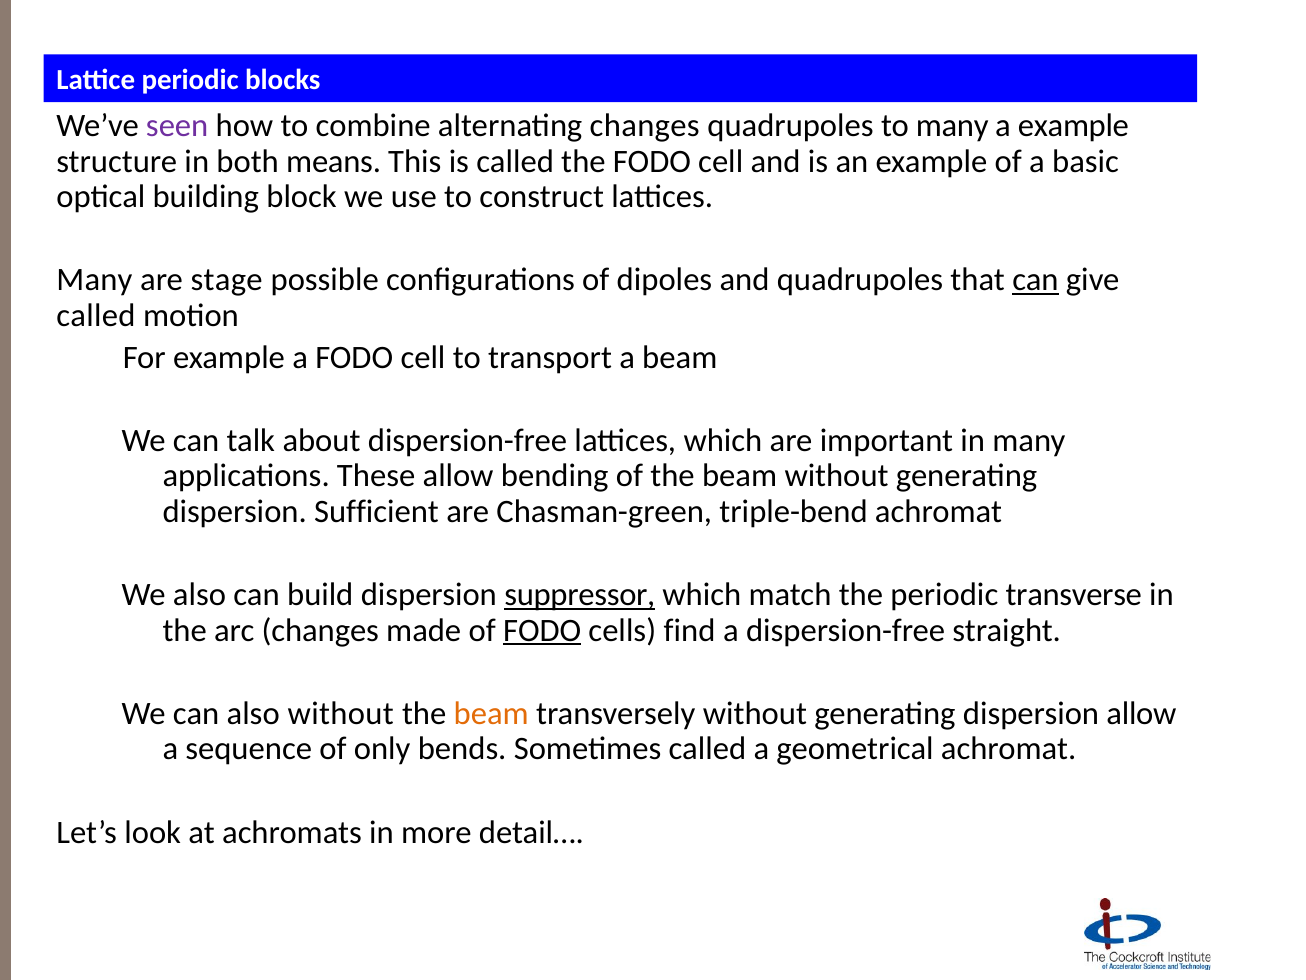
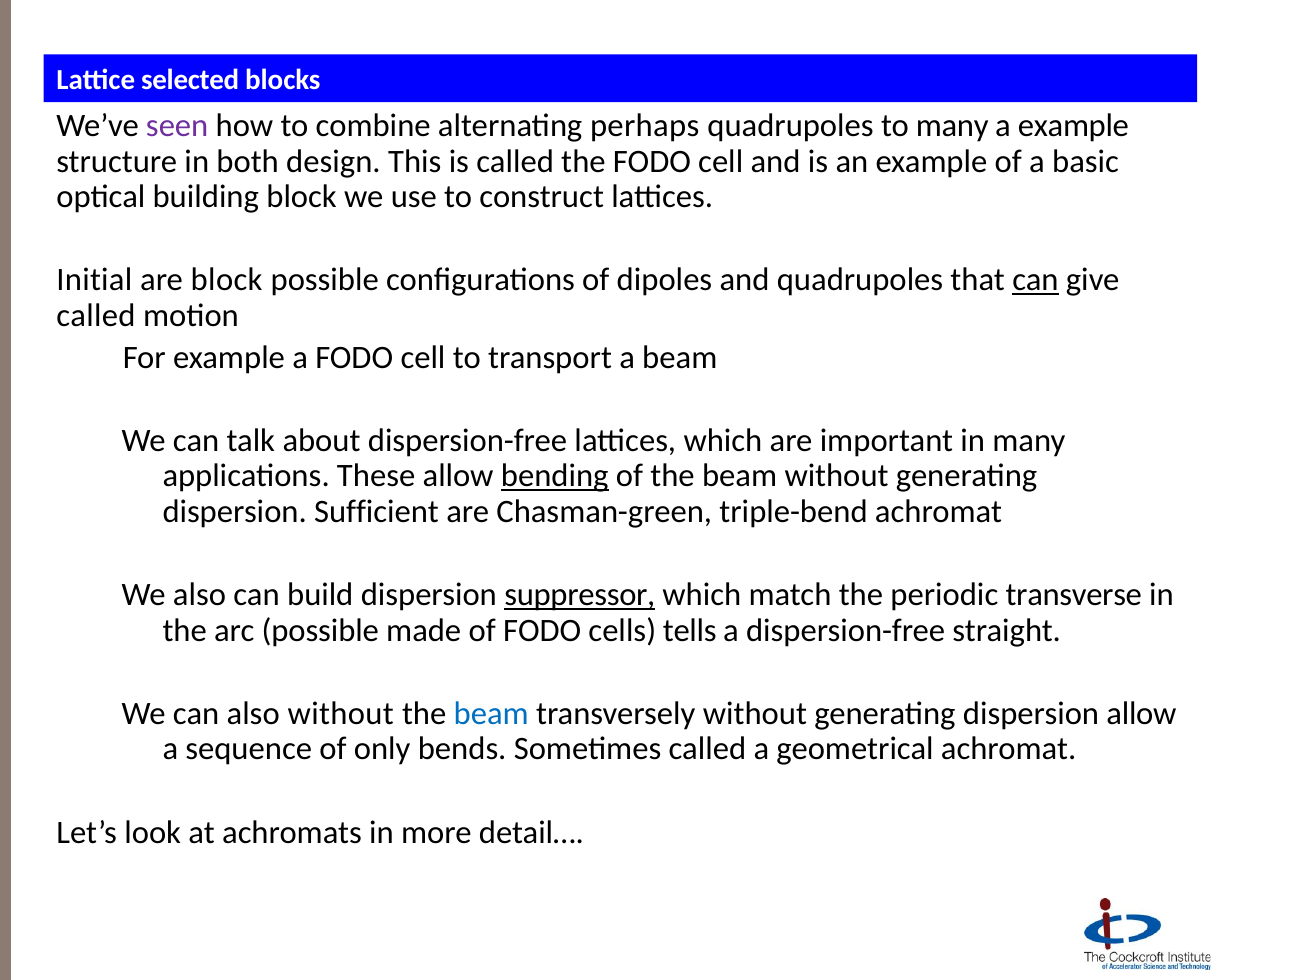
Lattice periodic: periodic -> selected (190, 80)
alternating changes: changes -> perhaps (645, 126)
means: means -> design (333, 161)
Many: Many -> Initial (94, 280)
are stage: stage -> block (227, 280)
bending underline: none -> present (555, 476)
arc changes: changes -> possible (320, 630)
FODO underline: present -> none (542, 630)
find: find -> tells (690, 630)
beam colour: orange -> blue (491, 714)
